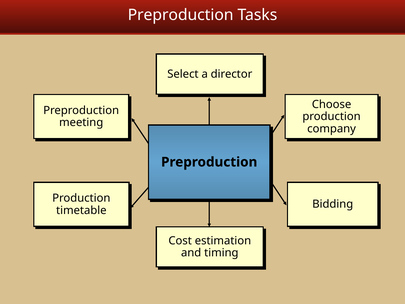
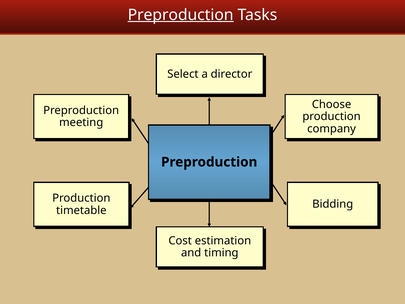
Preproduction underline: none -> present (181, 15)
